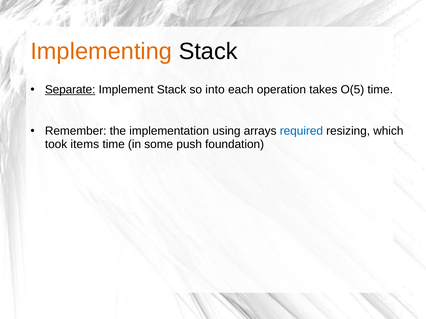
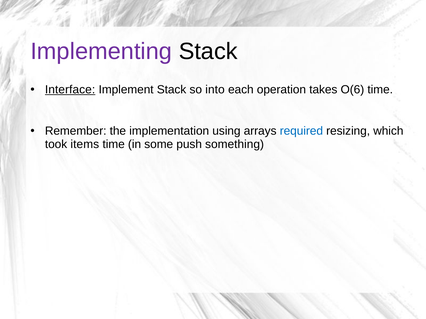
Implementing colour: orange -> purple (101, 51)
Separate: Separate -> Interface (70, 90)
O(5: O(5 -> O(6 (352, 90)
foundation: foundation -> something (235, 144)
